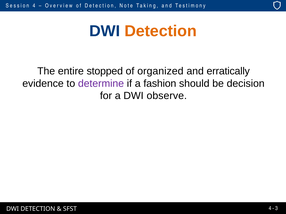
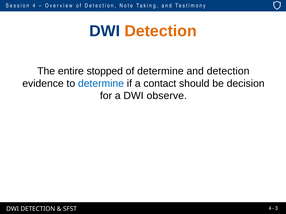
of organized: organized -> determine (160, 71)
and erratically: erratically -> detection (228, 71)
determine colour: purple -> blue (101, 84)
fashion: fashion -> contact (160, 84)
